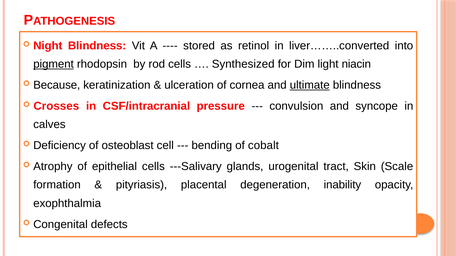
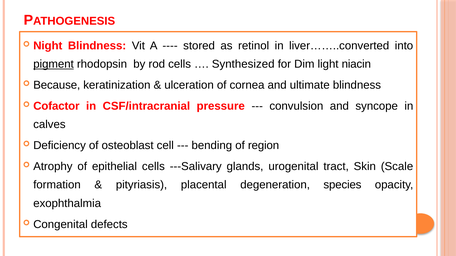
ultimate underline: present -> none (310, 85)
Crosses: Crosses -> Cofactor (56, 106)
cobalt: cobalt -> region (264, 146)
inability: inability -> species (342, 185)
